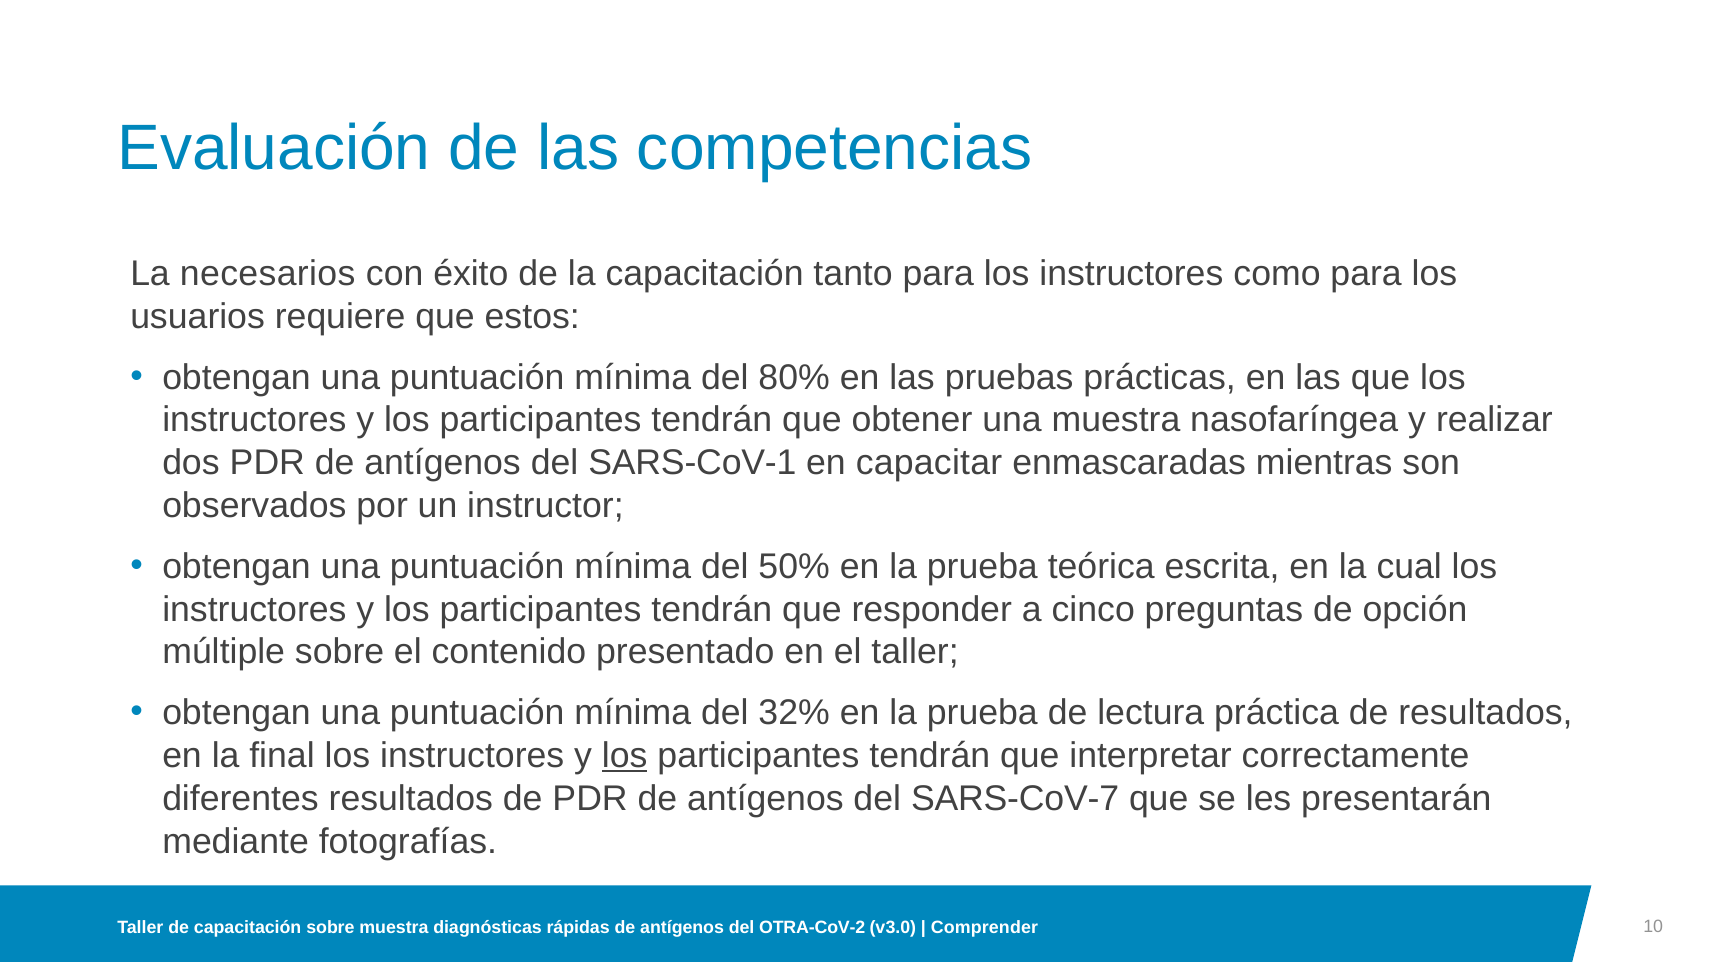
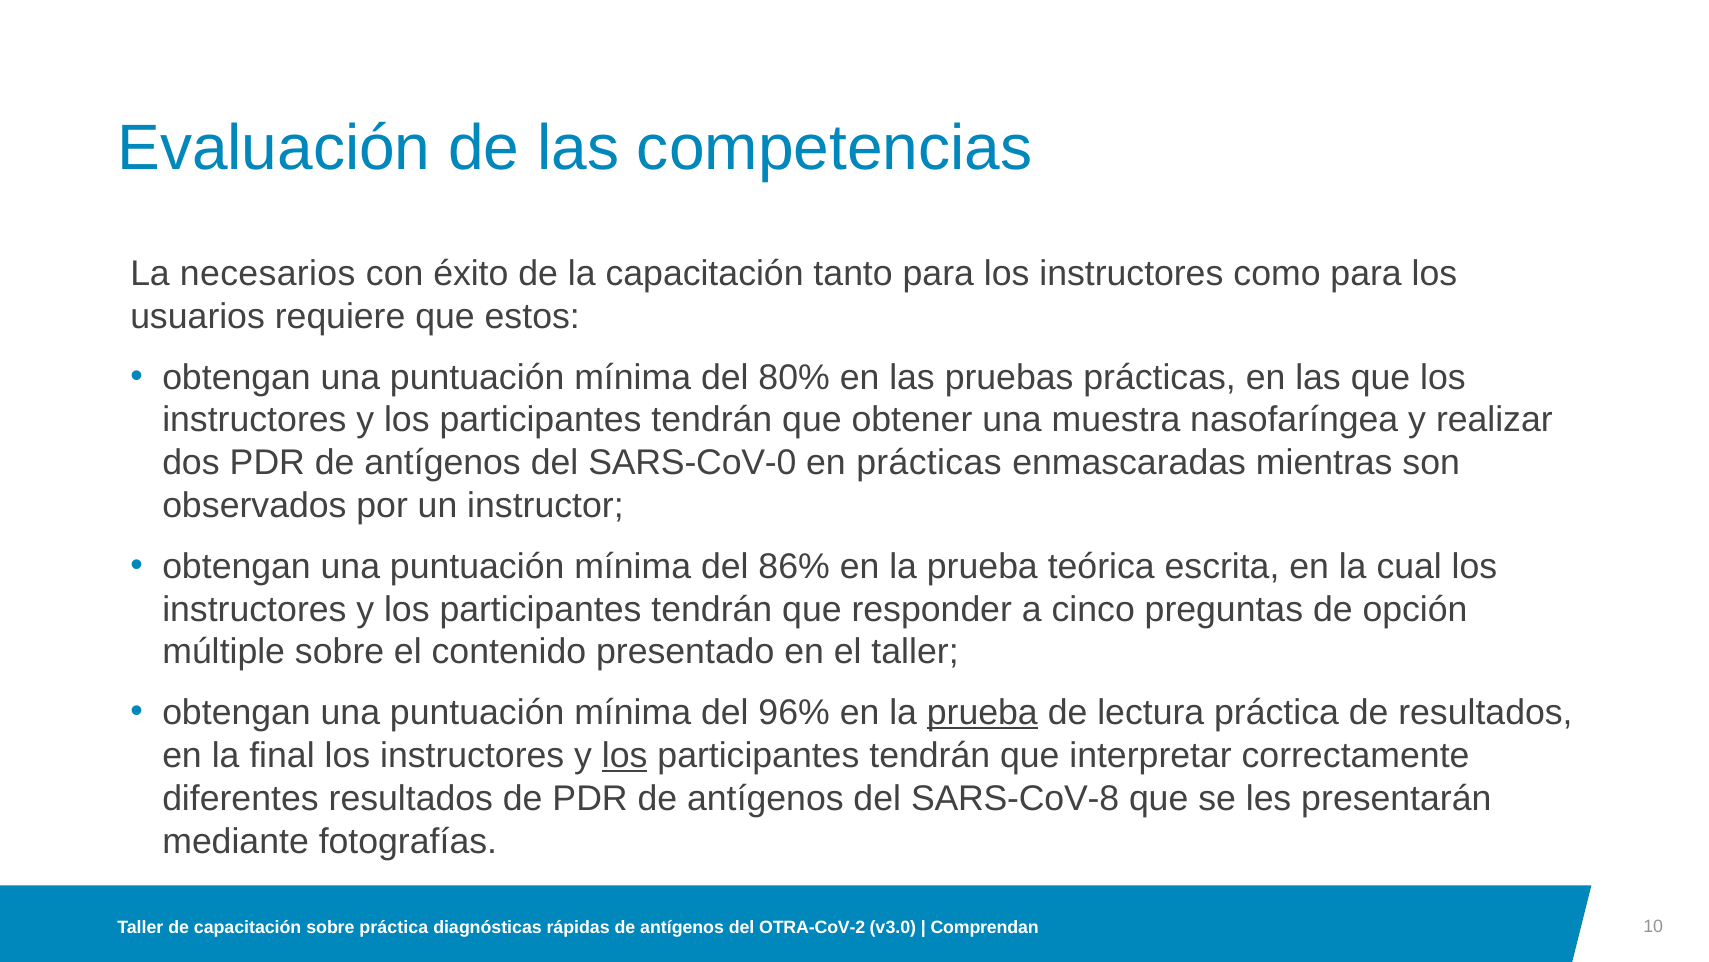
SARS-CoV-1: SARS-CoV-1 -> SARS-CoV-0 (692, 463)
en capacitar: capacitar -> prácticas (929, 463)
50%: 50% -> 86% (794, 566)
32%: 32% -> 96% (794, 712)
prueba underline: none -> present (982, 712)
SARS-CoV-7: SARS-CoV-7 -> SARS-CoV-8 (1015, 798)
sobre muestra: muestra -> práctica (394, 927)
Comprender: Comprender -> Comprendan (985, 927)
